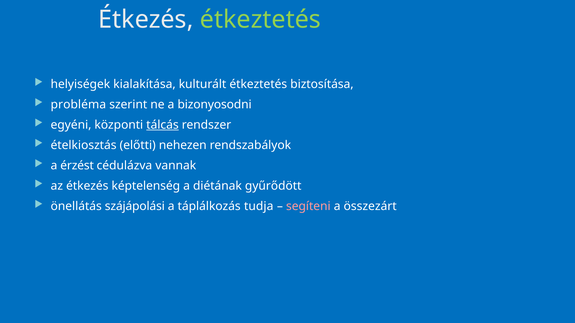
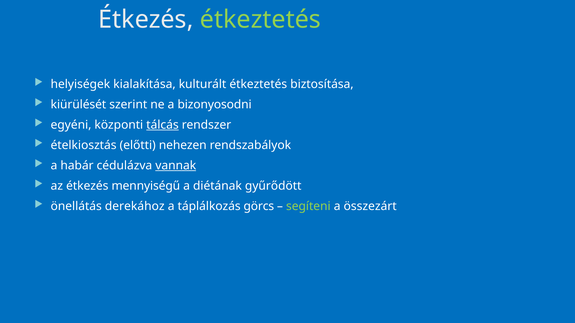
probléma: probléma -> kiürülését (78, 105)
érzést: érzést -> habár (77, 166)
vannak underline: none -> present (176, 166)
képtelenség: képtelenség -> mennyiségű (146, 186)
szájápolási: szájápolási -> derekához (135, 206)
tudja: tudja -> görcs (259, 206)
segíteni colour: pink -> light green (308, 206)
